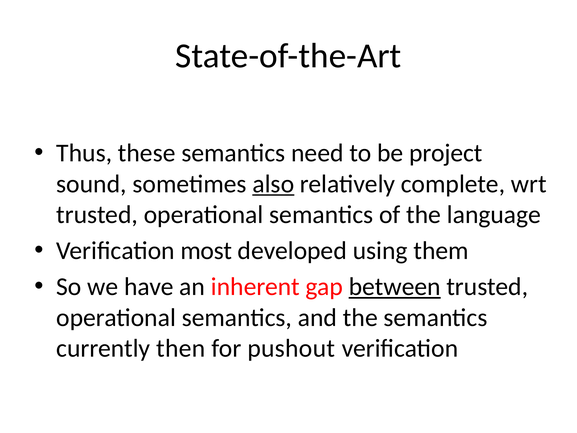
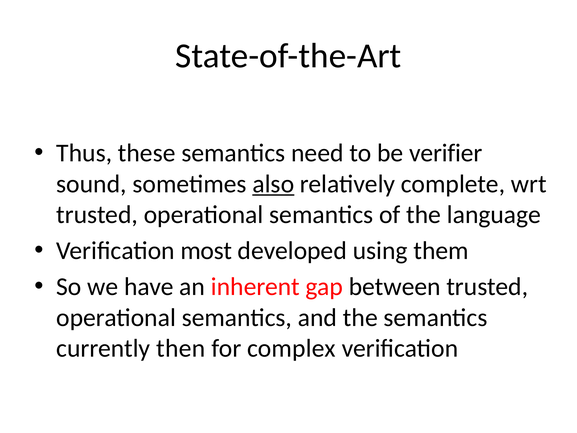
project: project -> verifier (446, 153)
between underline: present -> none (395, 287)
pushout: pushout -> complex (291, 348)
